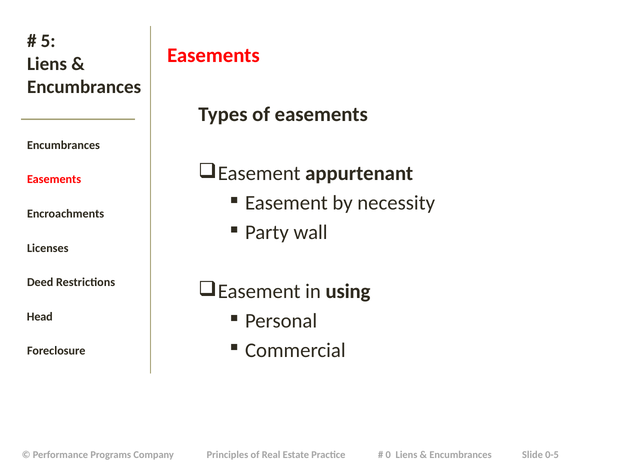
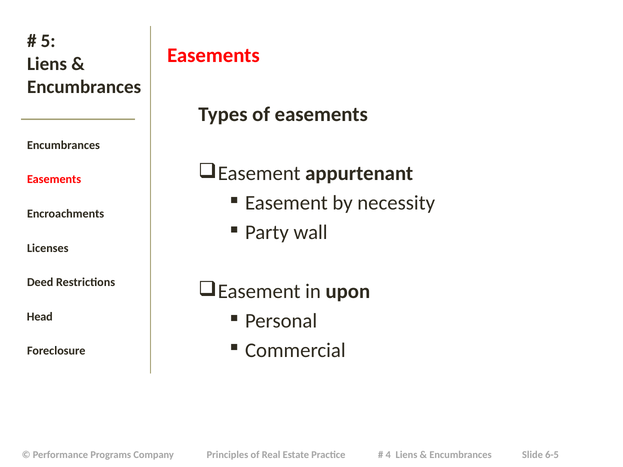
using: using -> upon (348, 291)
0: 0 -> 4 (388, 455)
0-5: 0-5 -> 6-5 (552, 455)
